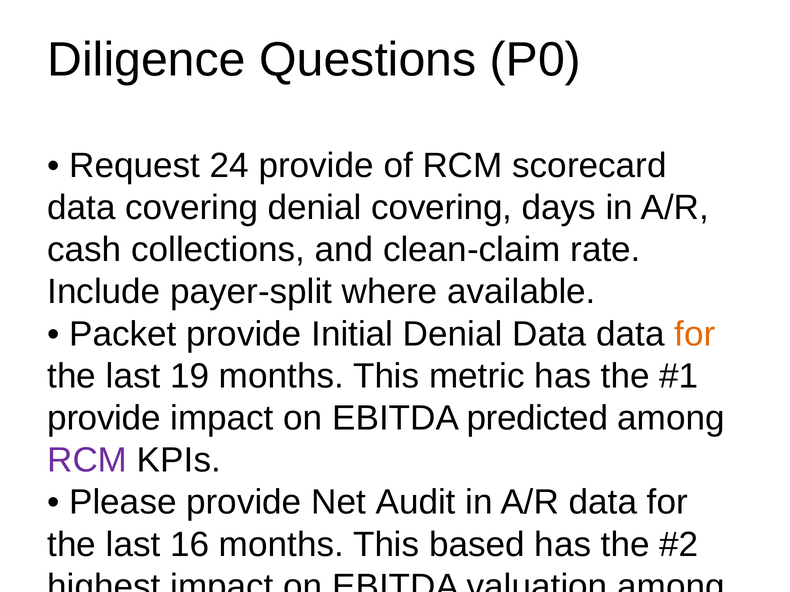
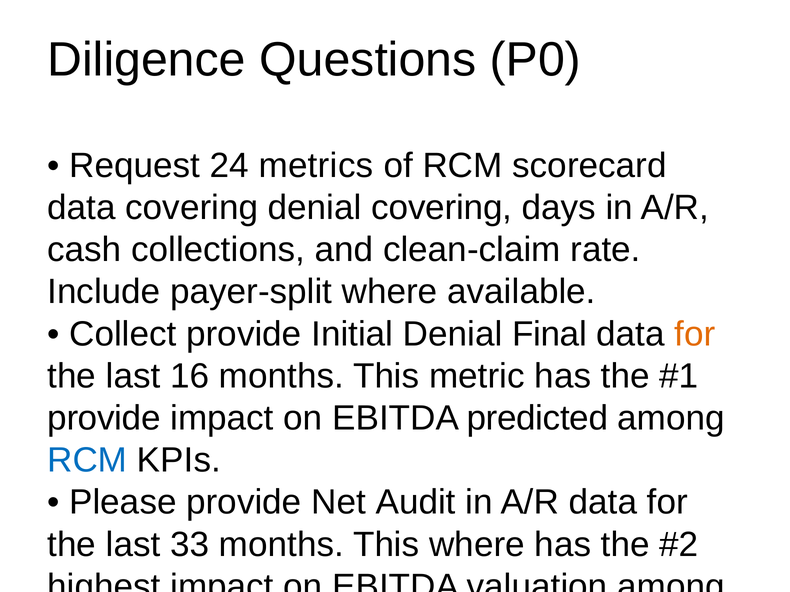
24 provide: provide -> metrics (316, 166)
Packet: Packet -> Collect (123, 334)
Denial Data: Data -> Final (550, 334)
19: 19 -> 16 (190, 376)
RCM colour: purple -> blue (87, 461)
16: 16 -> 33 (190, 545)
This based: based -> where (477, 545)
